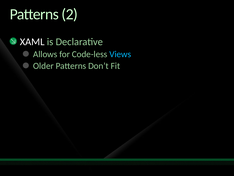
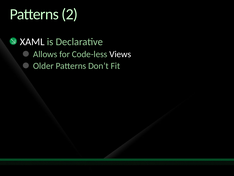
Views colour: light blue -> white (120, 54)
